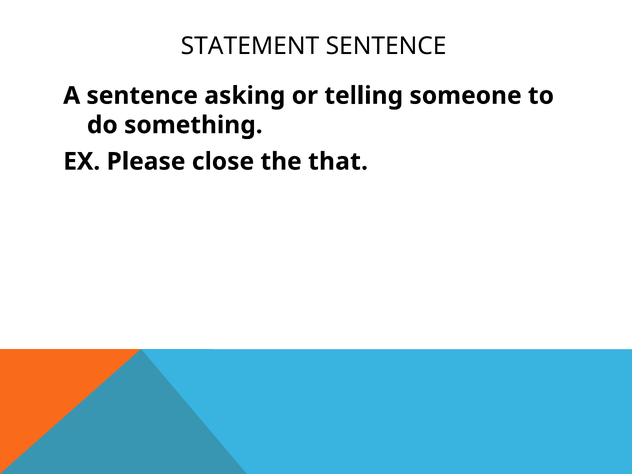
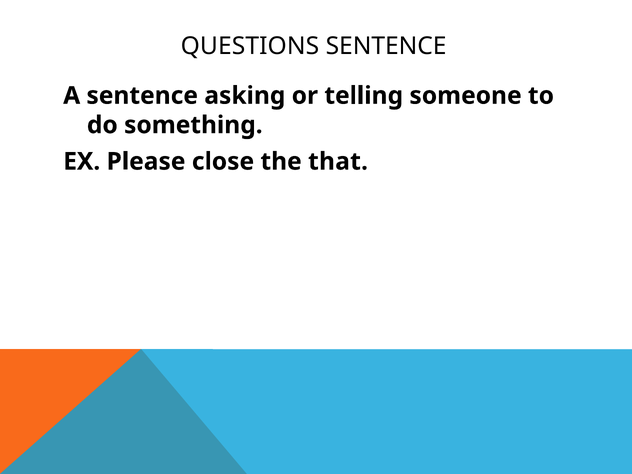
STATEMENT: STATEMENT -> QUESTIONS (250, 46)
